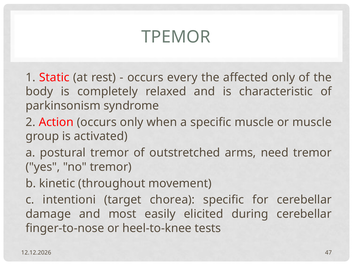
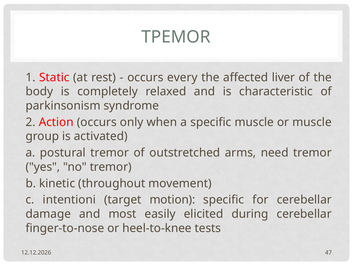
affected only: only -> liver (283, 77)
chorea: chorea -> motion (172, 200)
